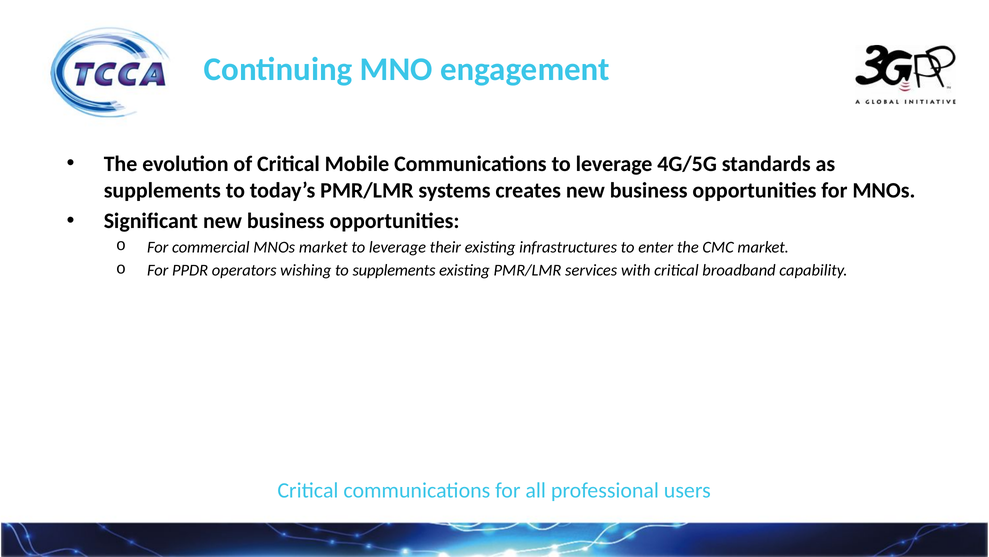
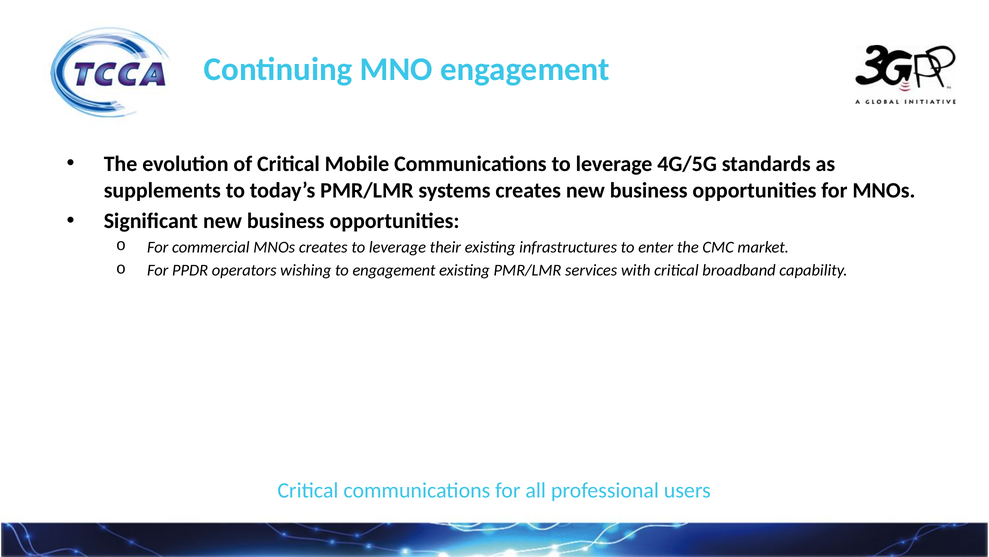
MNOs market: market -> creates (323, 247)
to supplements: supplements -> engagement (394, 270)
